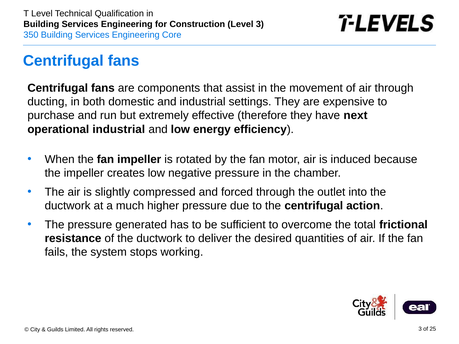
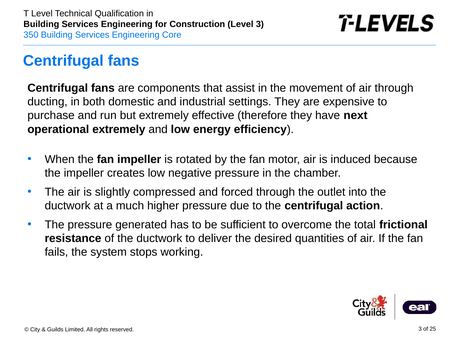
operational industrial: industrial -> extremely (119, 129)
